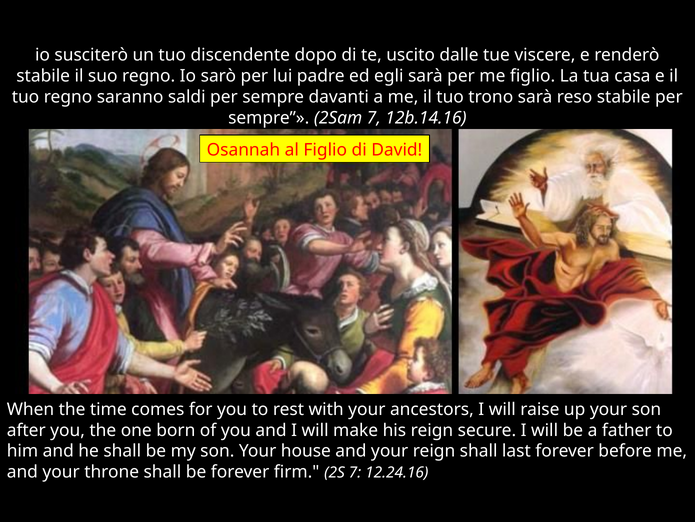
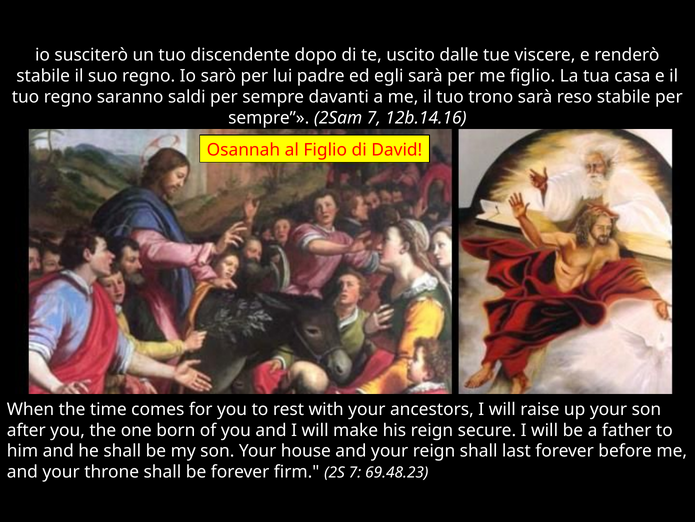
12.24.16: 12.24.16 -> 69.48.23 (397, 472)
